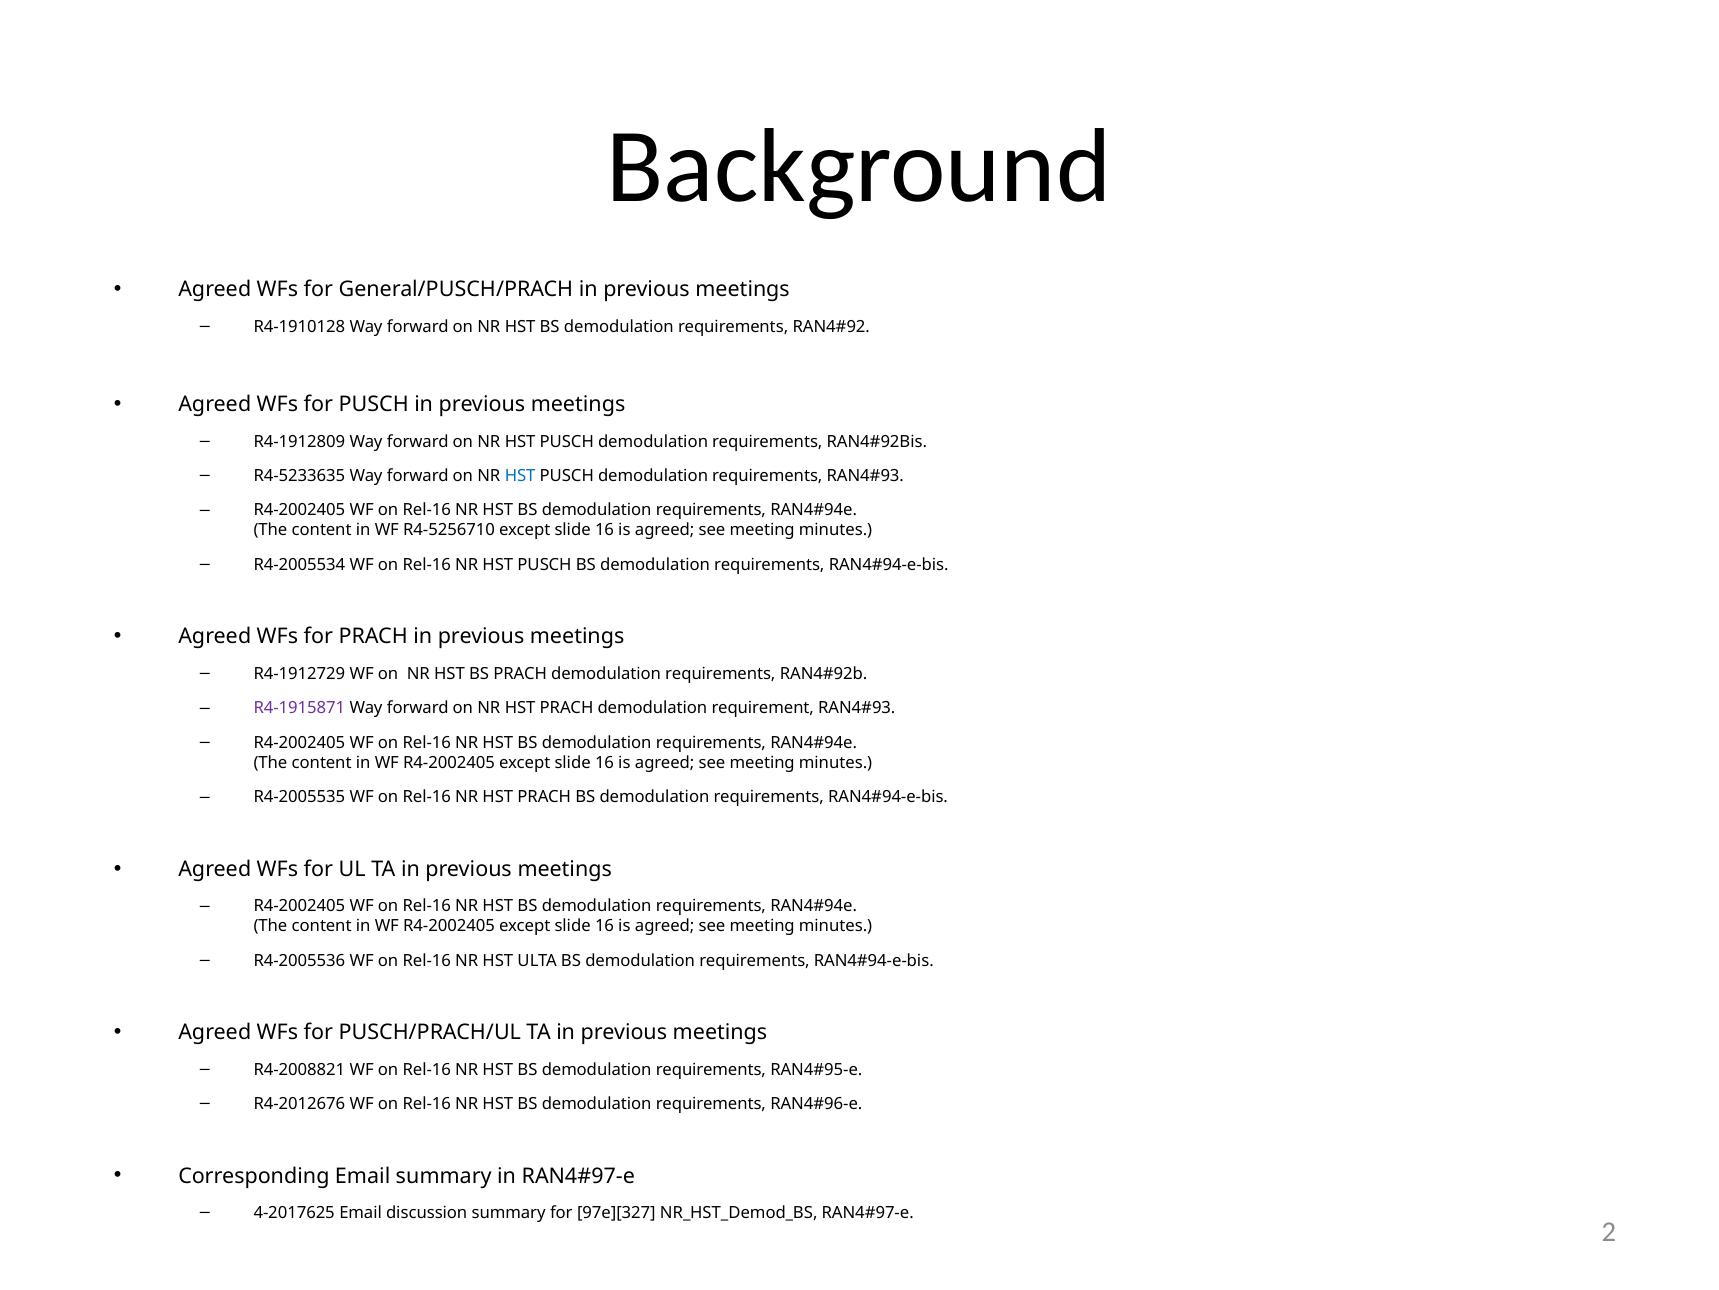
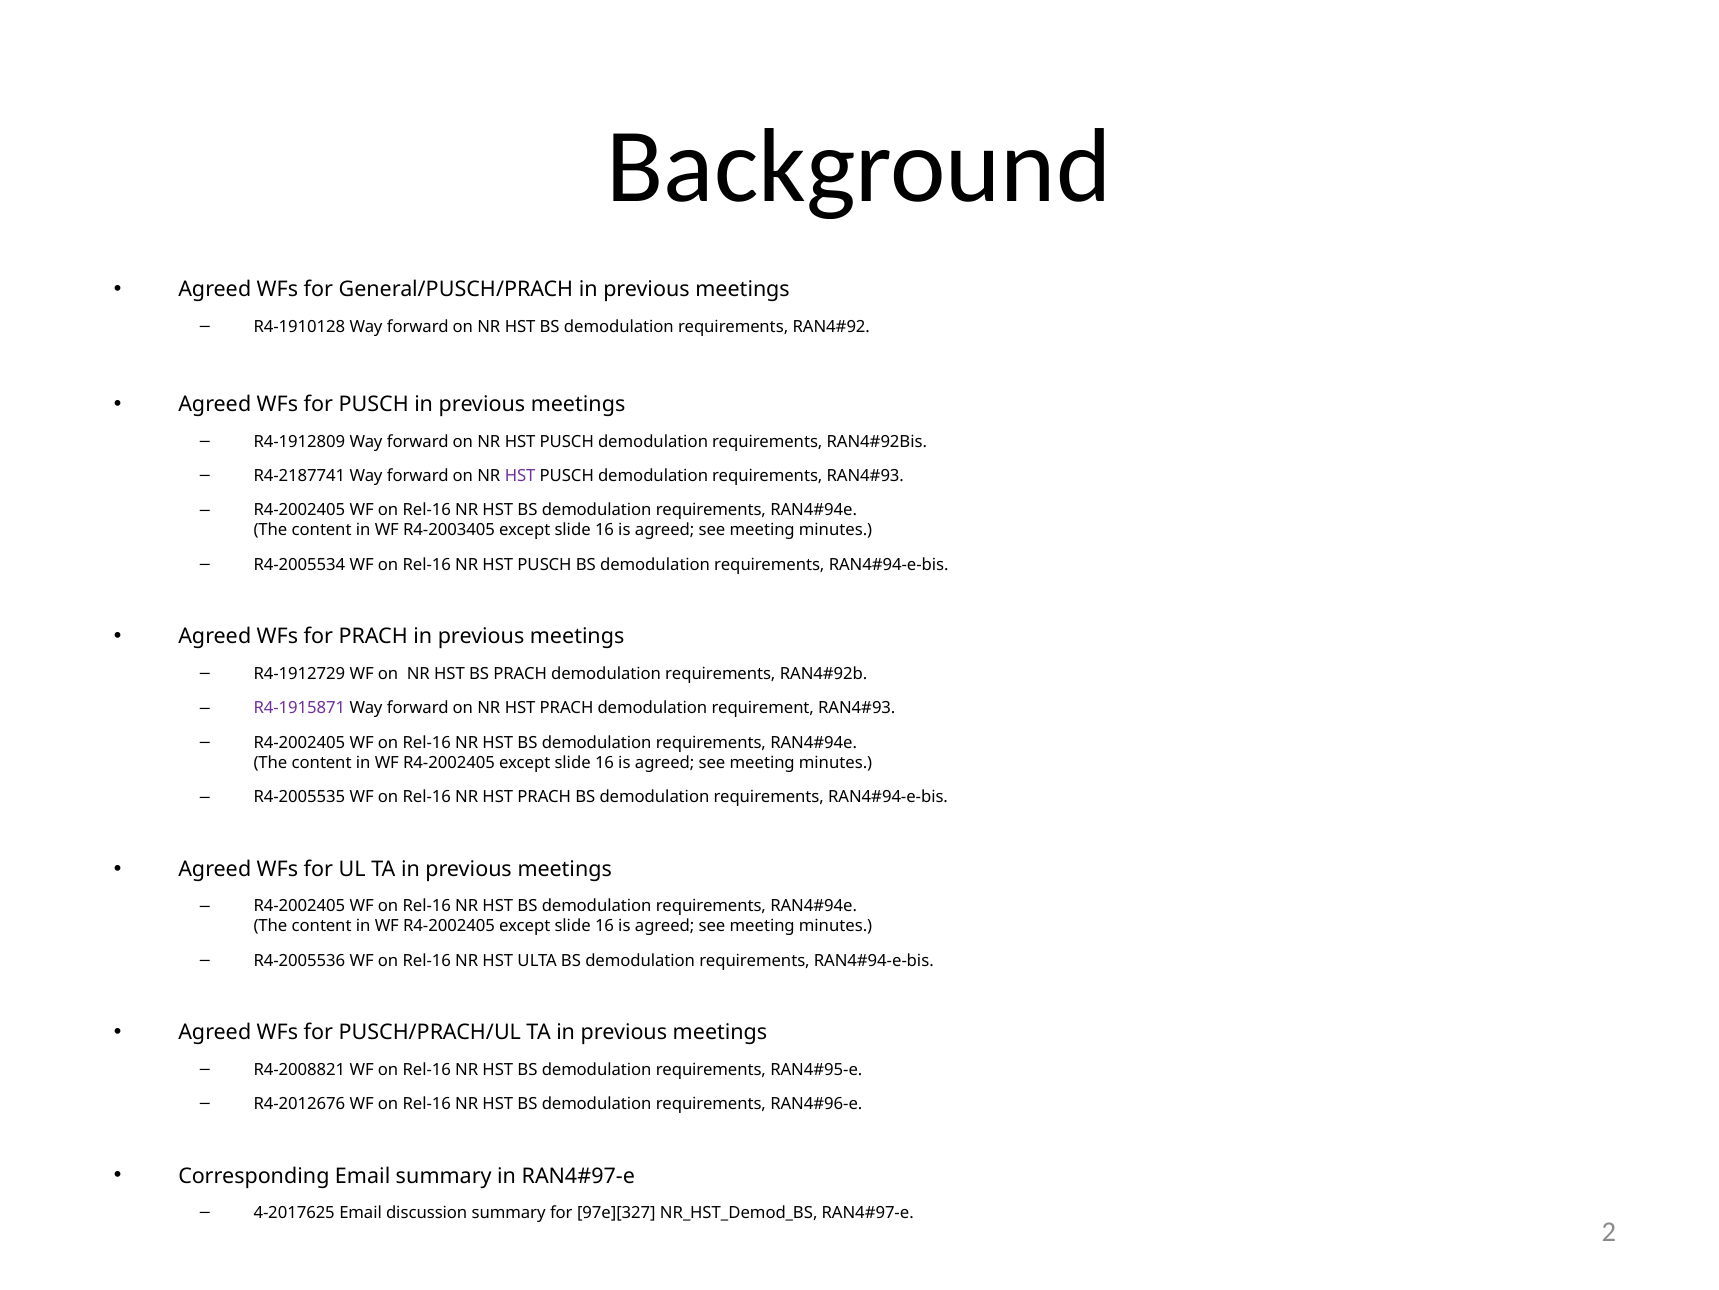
R4-5233635: R4-5233635 -> R4-2187741 (299, 476)
HST colour: blue -> purple (520, 476)
R4-5256710: R4-5256710 -> R4-2003405 (449, 530)
